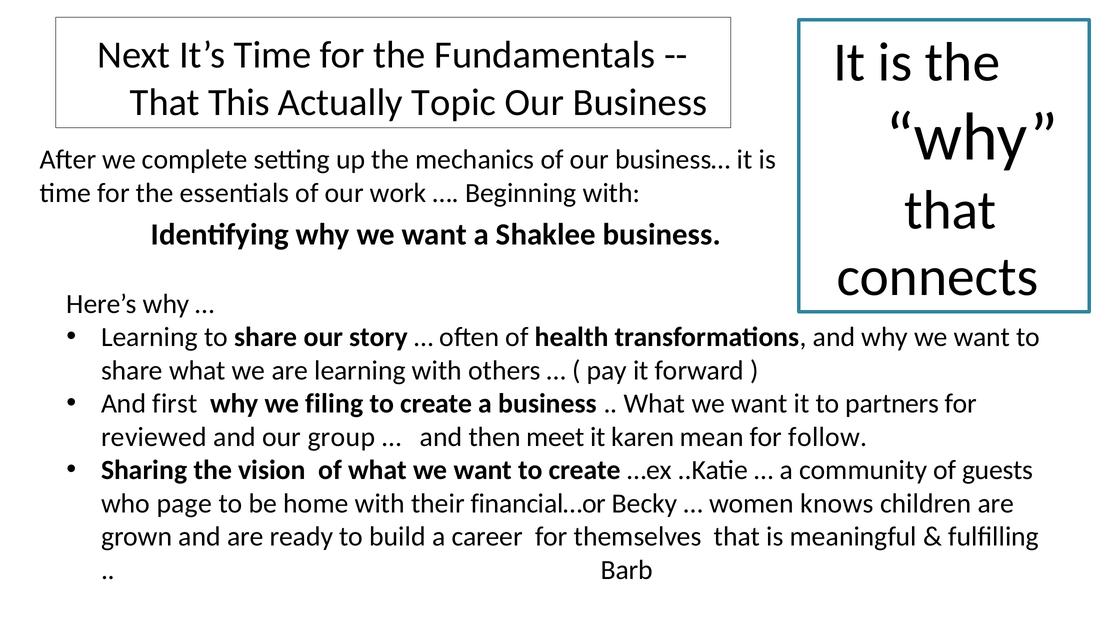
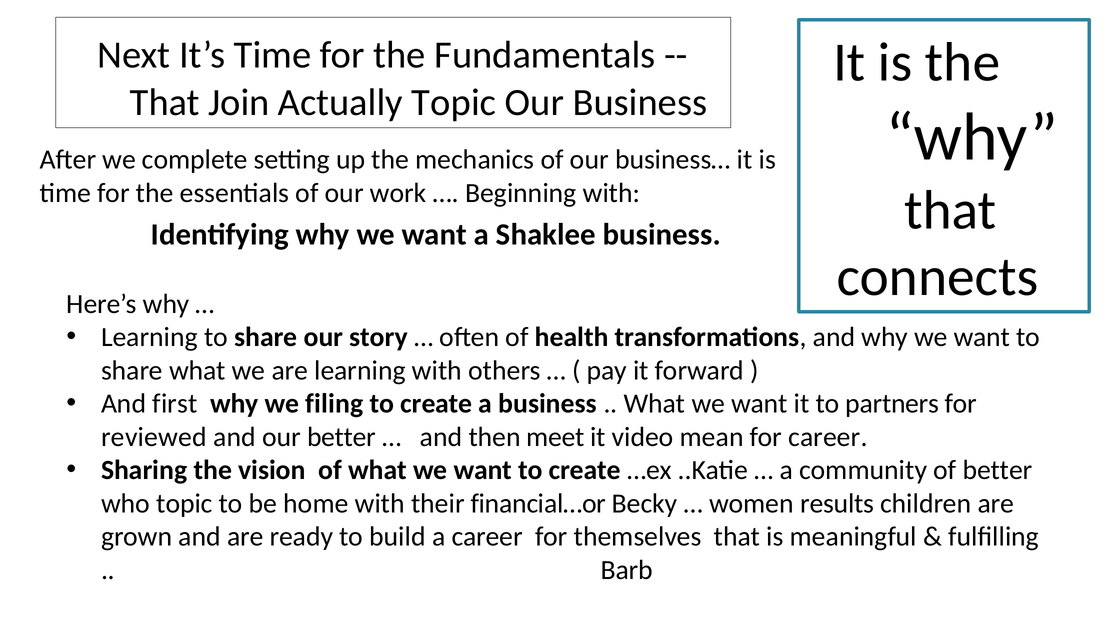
This: This -> Join (239, 102)
our group: group -> better (342, 437)
karen: karen -> video (643, 437)
for follow: follow -> career (828, 437)
of guests: guests -> better (998, 471)
who page: page -> topic (184, 504)
knows: knows -> results (837, 504)
